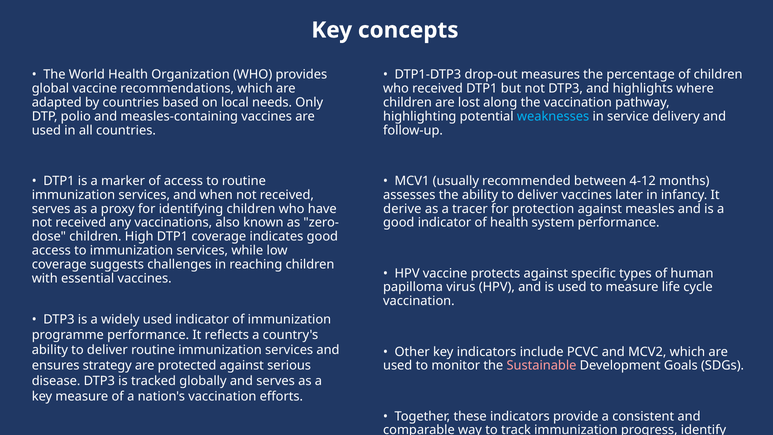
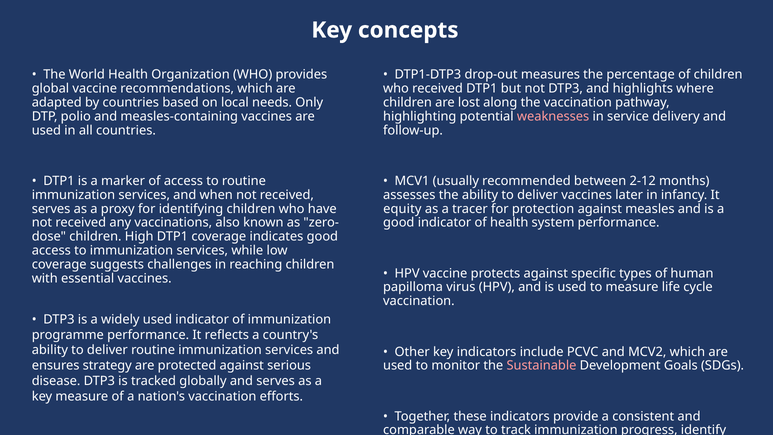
weaknesses colour: light blue -> pink (553, 116)
4-12: 4-12 -> 2-12 (643, 181)
derive: derive -> equity (402, 209)
